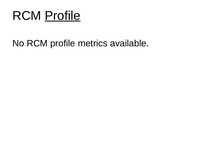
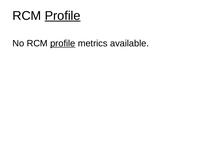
profile underline: none -> present (63, 43)
